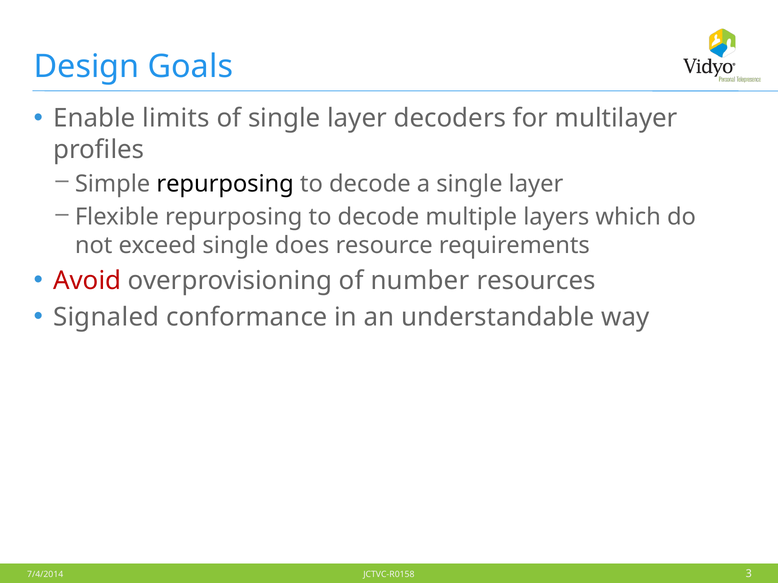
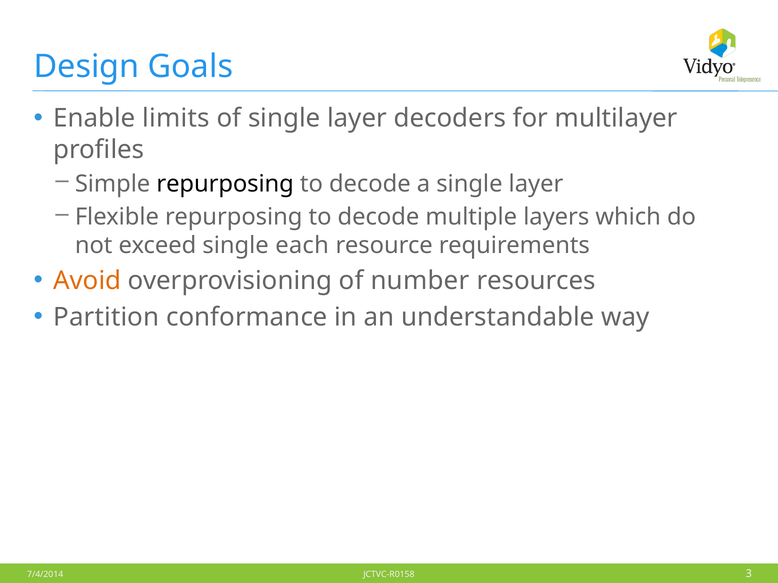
does: does -> each (302, 246)
Avoid colour: red -> orange (87, 281)
Signaled: Signaled -> Partition (106, 317)
